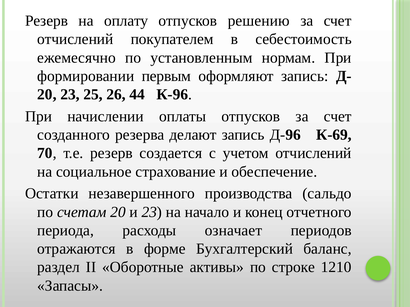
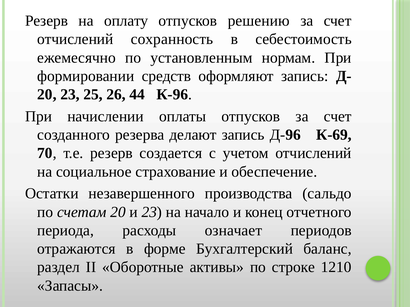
покупателем: покупателем -> сохранность (172, 39)
первым: первым -> средств (166, 76)
